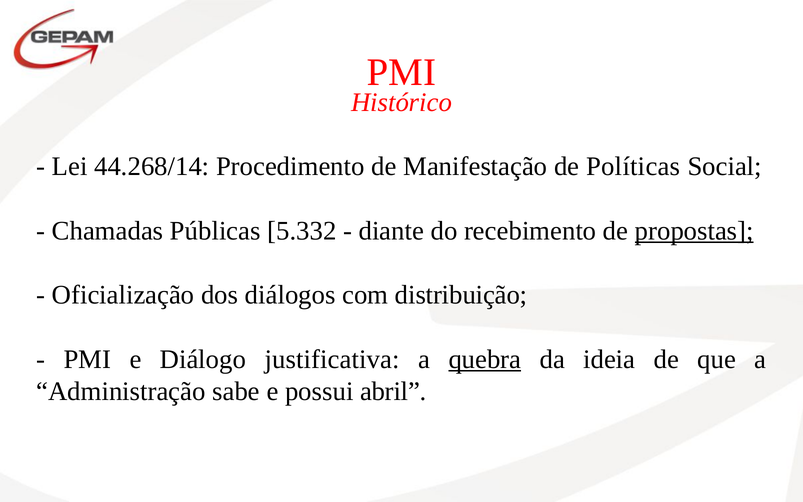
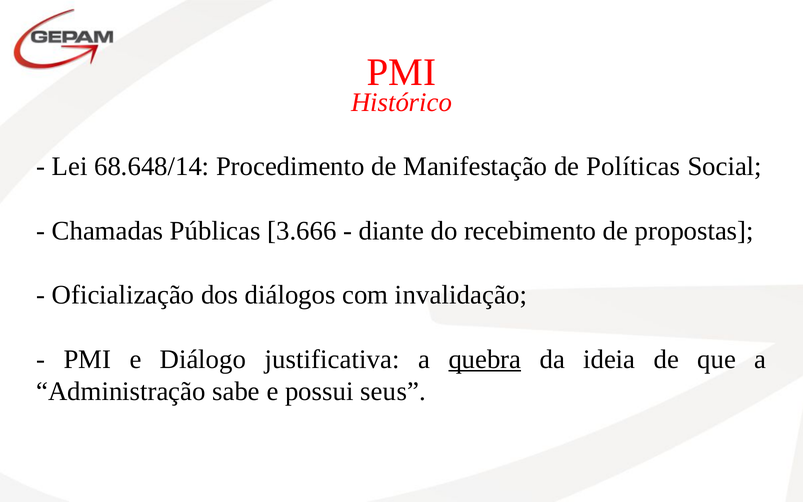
44.268/14: 44.268/14 -> 68.648/14 (152, 166)
5.332: 5.332 -> 3.666 (302, 231)
propostas underline: present -> none (694, 231)
distribuição: distribuição -> invalidação (461, 295)
abril: abril -> seus (393, 391)
